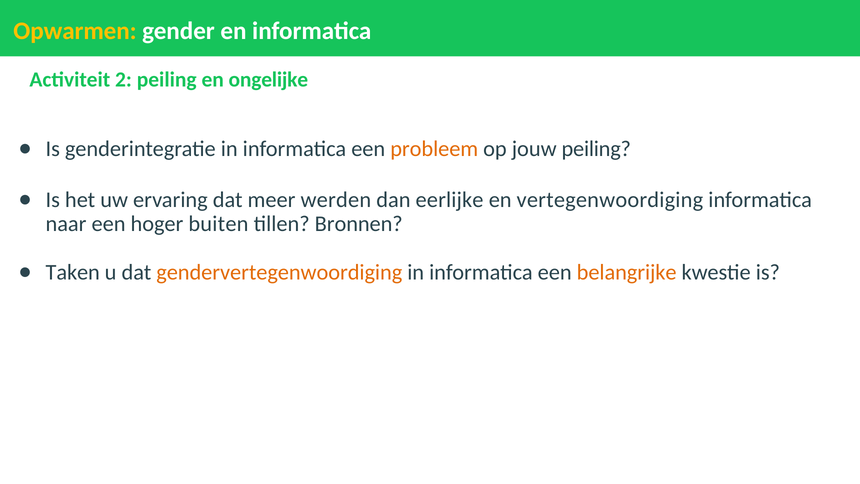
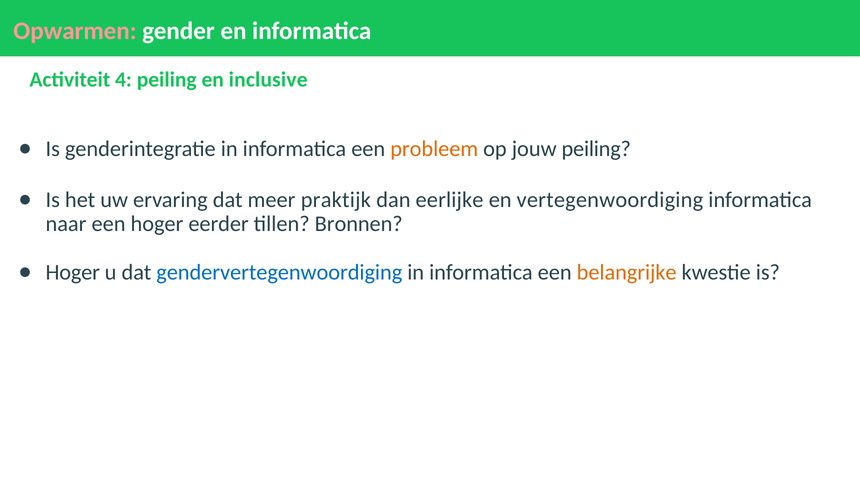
Opwarmen colour: yellow -> pink (75, 31)
2: 2 -> 4 (123, 80)
ongelijke: ongelijke -> inclusive (268, 80)
werden: werden -> praktijk (336, 200)
buiten: buiten -> eerder (219, 224)
Taken: Taken -> Hoger (73, 272)
gendervertegenwoordiging colour: orange -> blue (279, 272)
